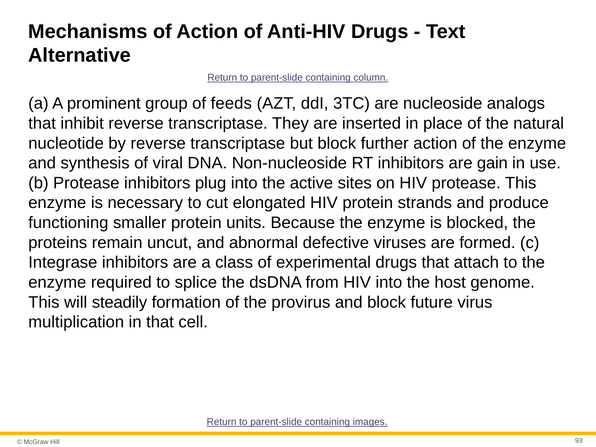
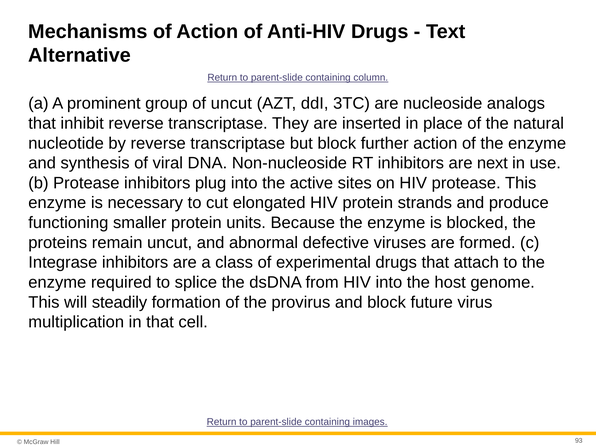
of feeds: feeds -> uncut (231, 103)
gain: gain -> next (492, 163)
